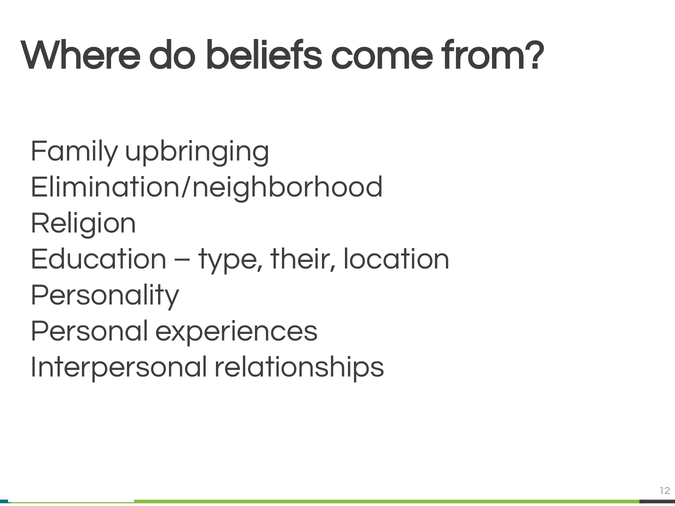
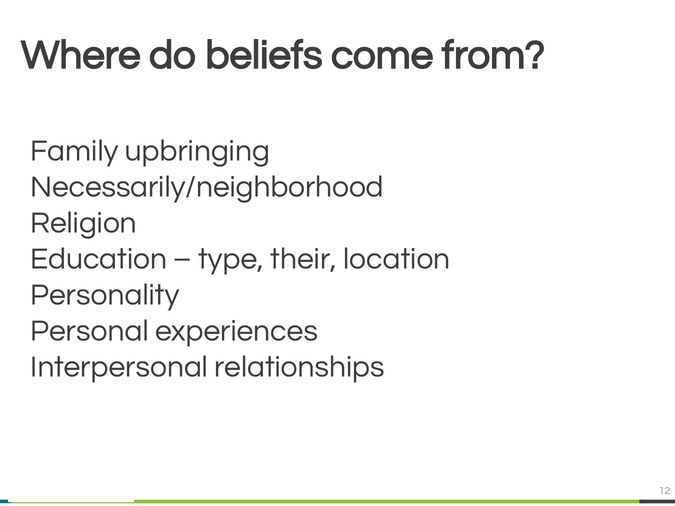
Elimination/neighborhood: Elimination/neighborhood -> Necessarily/neighborhood (207, 187)
